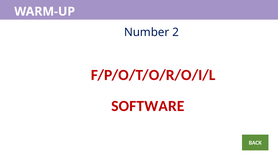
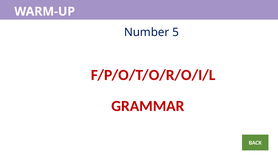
2: 2 -> 5 (176, 32)
SOFTWARE: SOFTWARE -> GRAMMAR (148, 106)
